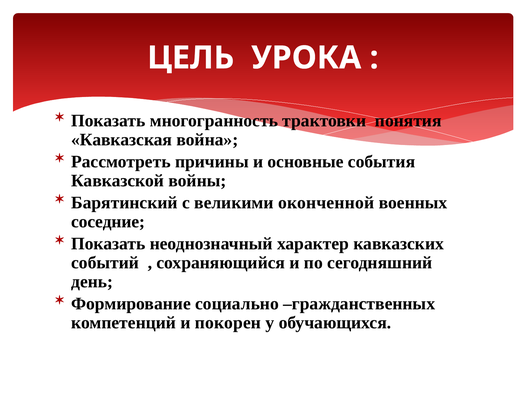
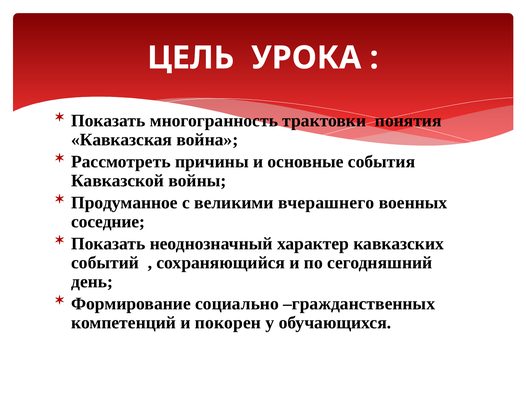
Барятинский: Барятинский -> Продуманное (124, 203)
оконченной: оконченной -> вчерашнего (326, 203)
